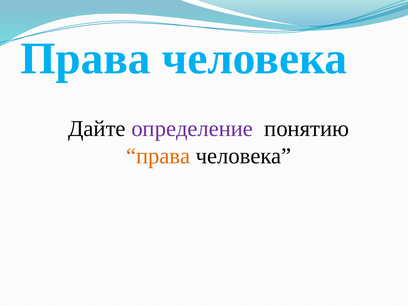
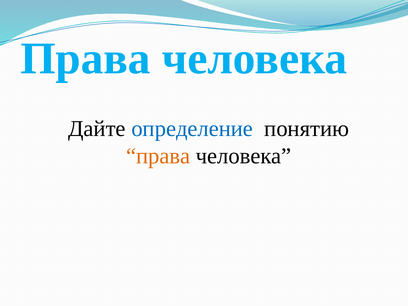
определение colour: purple -> blue (192, 129)
